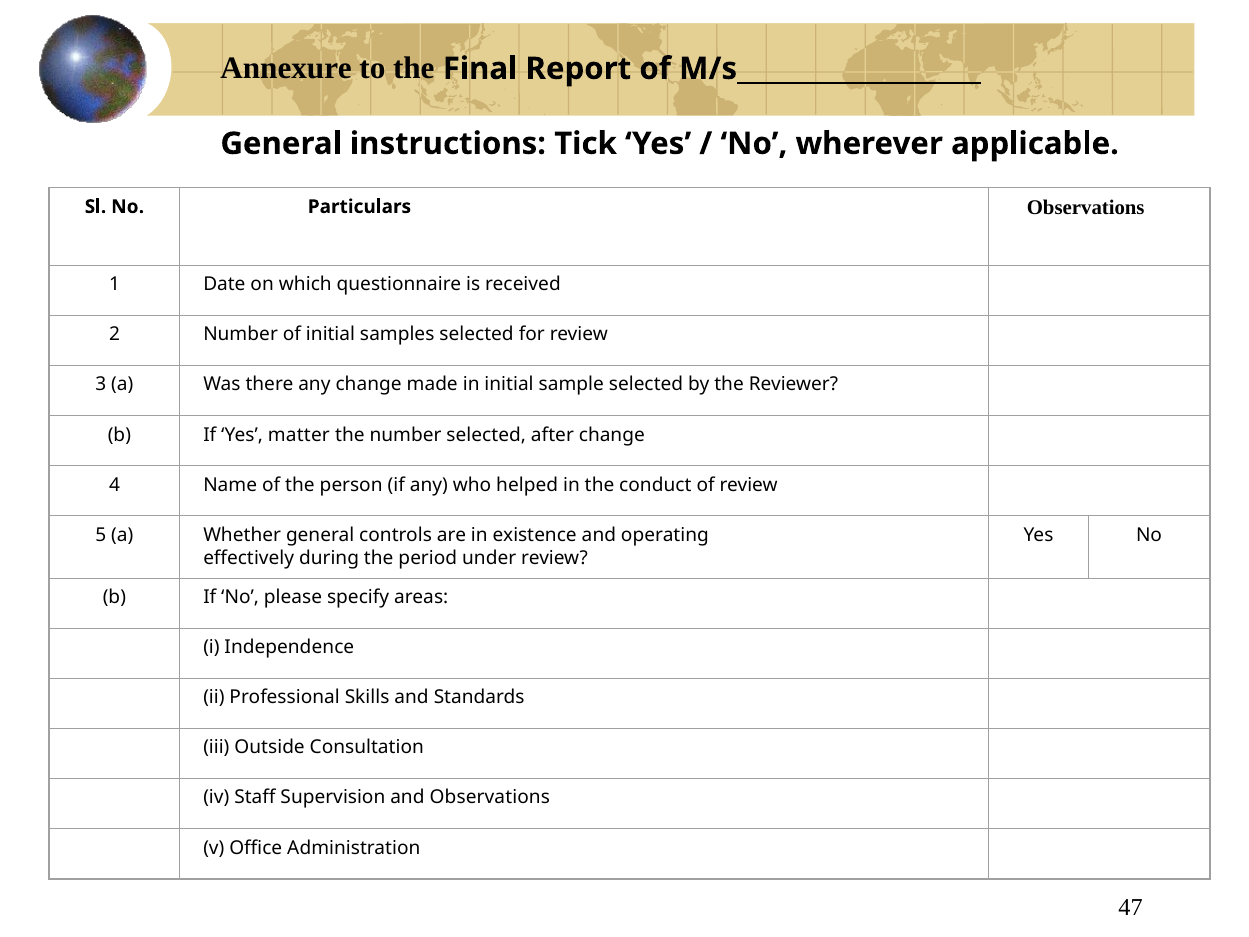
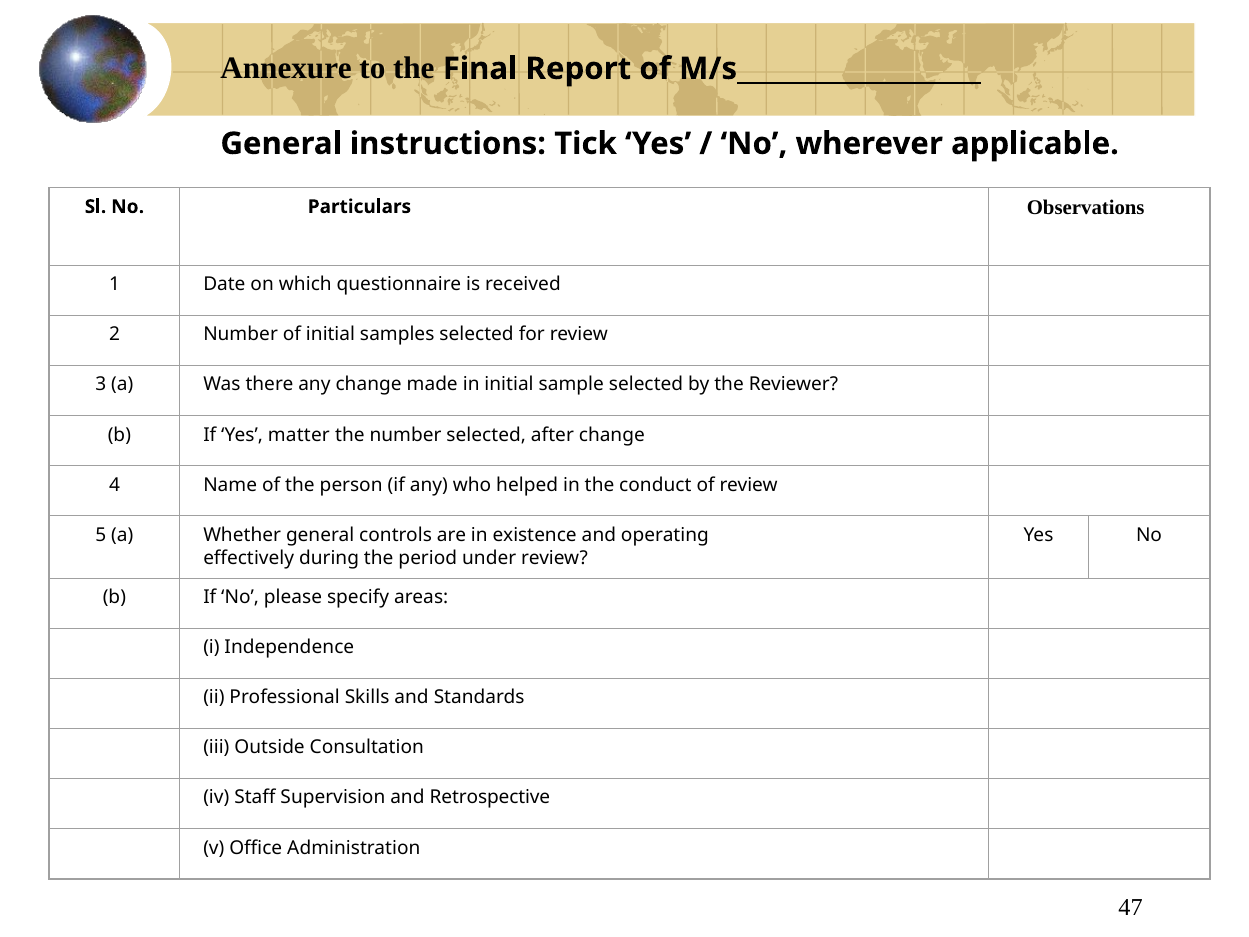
and Observations: Observations -> Retrospective (490, 797)
